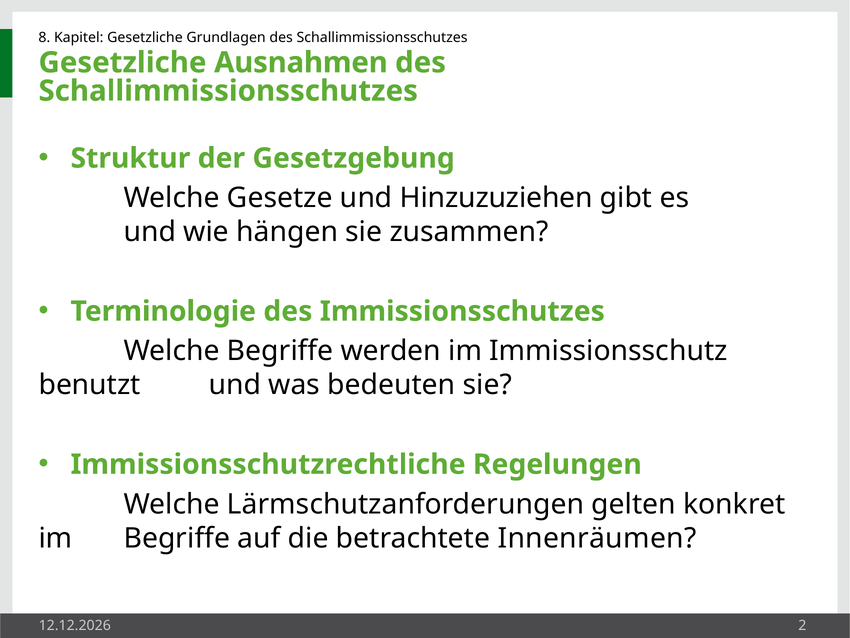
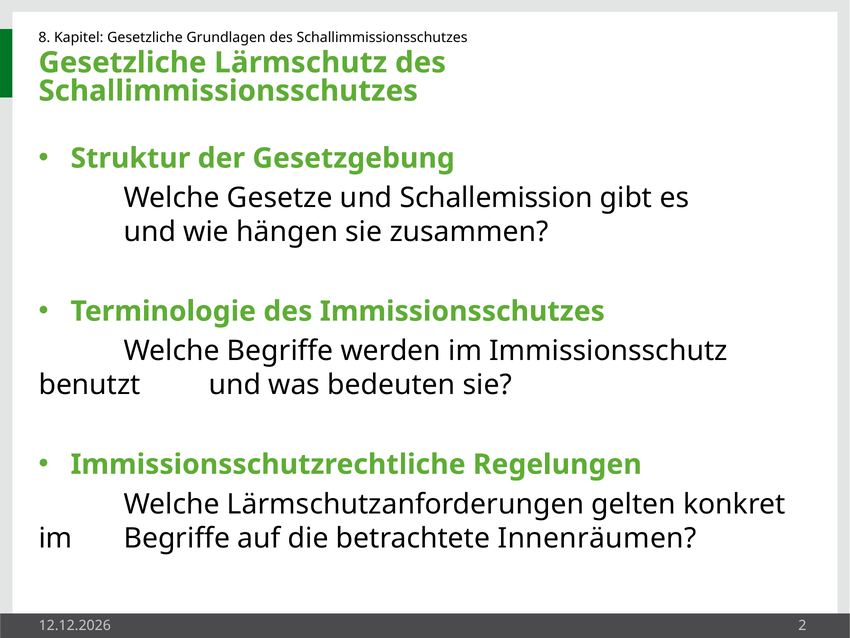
Ausnahmen: Ausnahmen -> Lärmschutz (301, 63)
Hinzuzuziehen: Hinzuzuziehen -> Schallemission (496, 198)
